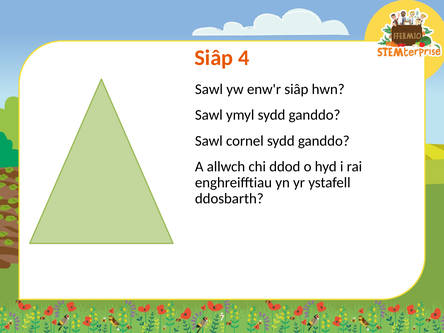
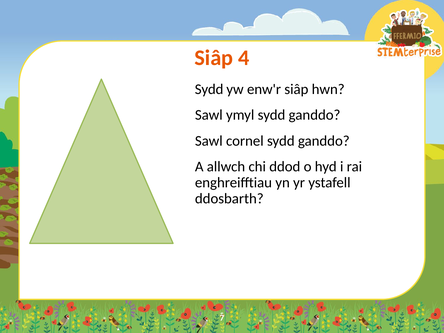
Sawl: Sawl -> Sydd (209, 89)
